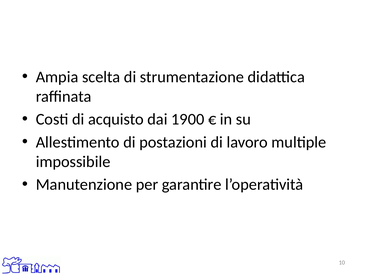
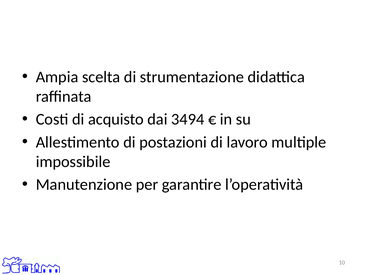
1900: 1900 -> 3494 (188, 119)
